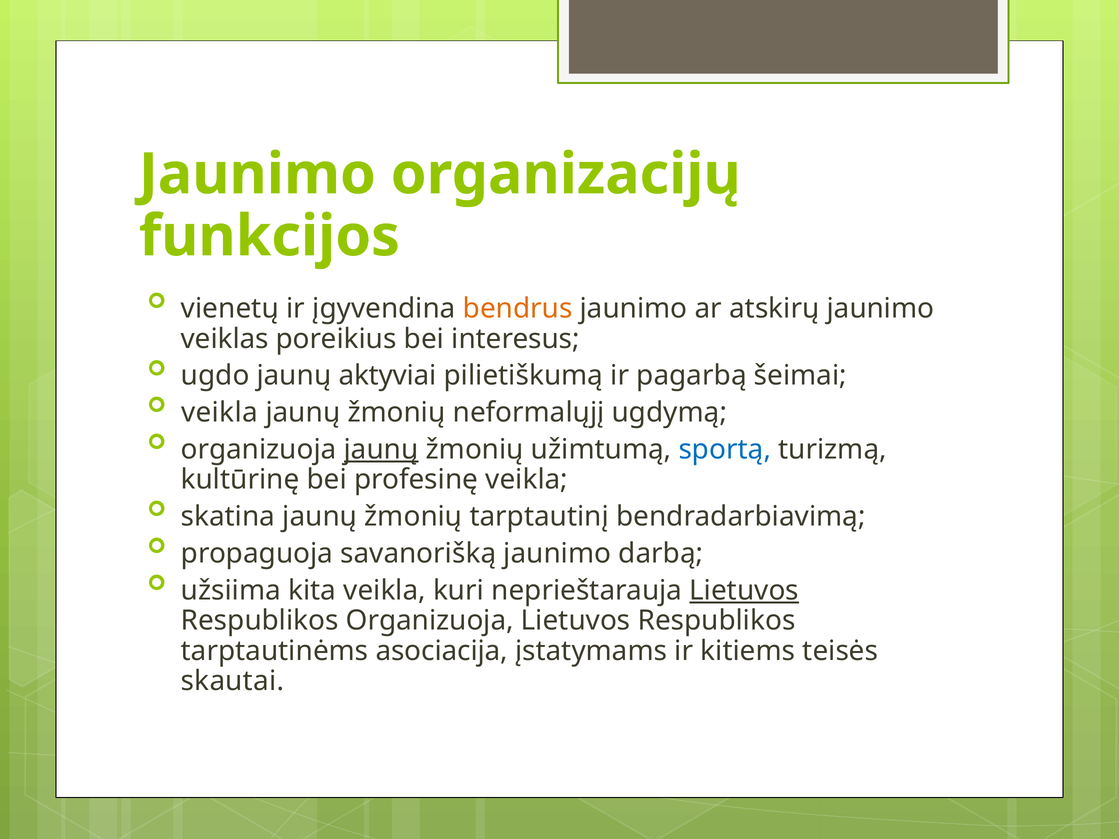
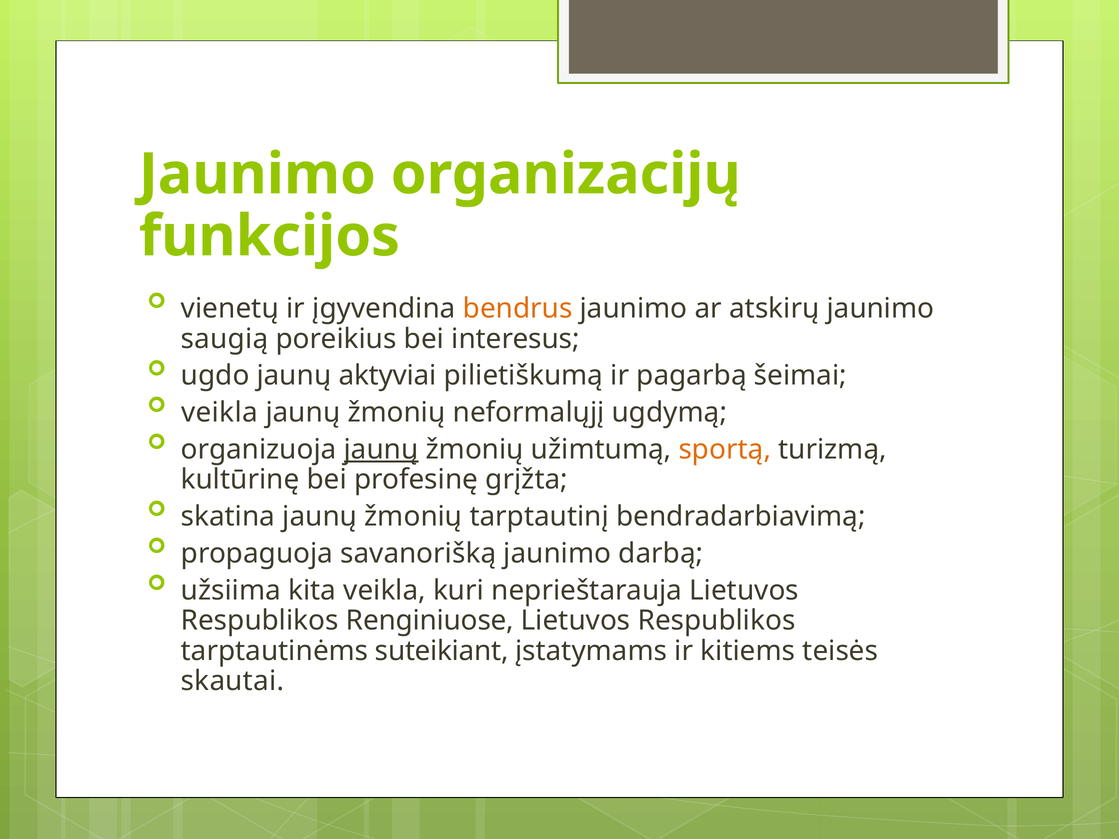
veiklas: veiklas -> saugią (225, 339)
sportą colour: blue -> orange (725, 450)
profesinę veikla: veikla -> grįžta (527, 480)
Lietuvos underline: present -> none (744, 591)
Respublikos Organizuoja: Organizuoja -> Renginiuose (430, 621)
asociacija: asociacija -> suteikiant (442, 651)
